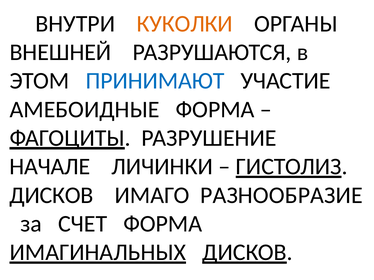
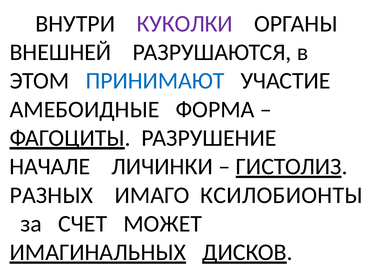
КУКОЛКИ colour: orange -> purple (185, 24)
ДИСКОВ: ДИСКОВ -> РАЗНЫХ (51, 196)
РАЗНООБРАЗИЕ: РАЗНООБРАЗИЕ -> КСИЛОБИОНТЫ (281, 196)
СЧЕТ ФОРМА: ФОРМА -> МОЖЕТ (163, 224)
